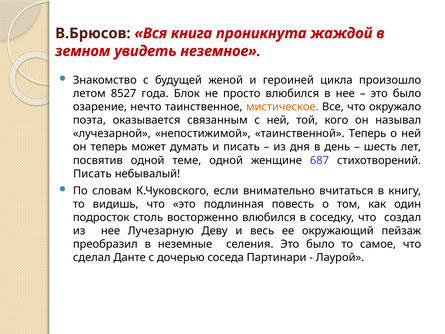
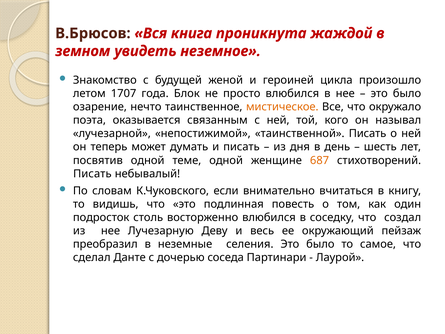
8527: 8527 -> 1707 (124, 93)
таинственной Теперь: Теперь -> Писать (368, 134)
687 colour: purple -> orange (320, 160)
